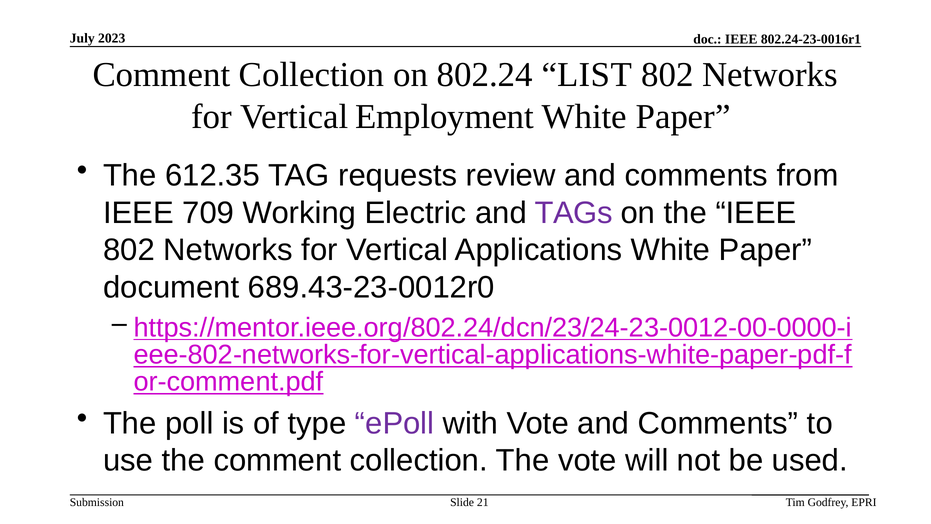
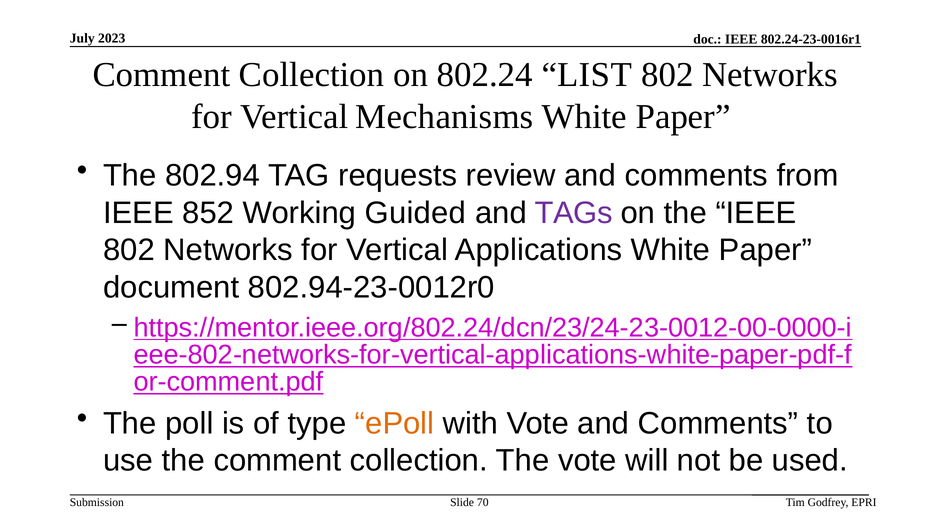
Employment: Employment -> Mechanisms (444, 116)
612.35: 612.35 -> 802.94 (213, 176)
709: 709 -> 852 (208, 213)
Electric: Electric -> Guided (415, 213)
689.43-23-0012r0: 689.43-23-0012r0 -> 802.94-23-0012r0 (371, 287)
ePoll colour: purple -> orange (395, 423)
21: 21 -> 70 (483, 502)
